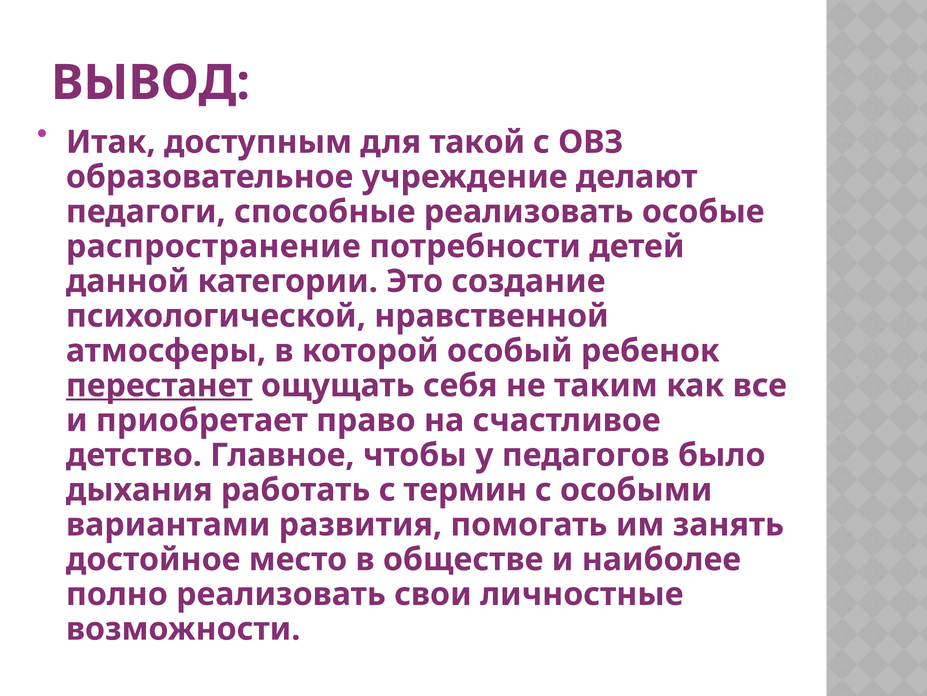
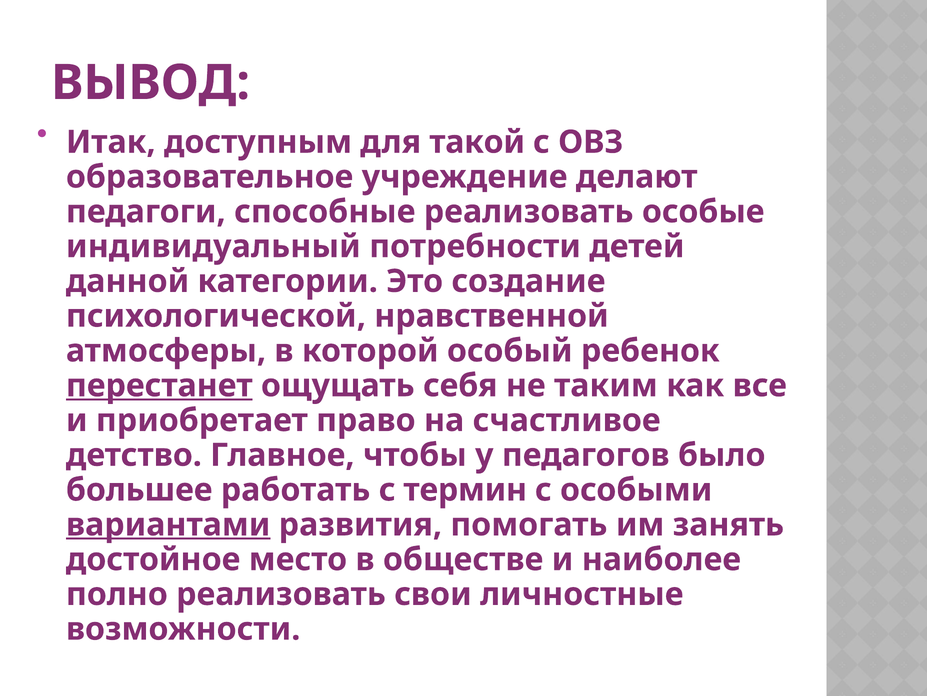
распространение: распространение -> индивидуальный (213, 246)
дыхания: дыхания -> большее (139, 489)
вариантами underline: none -> present (168, 524)
